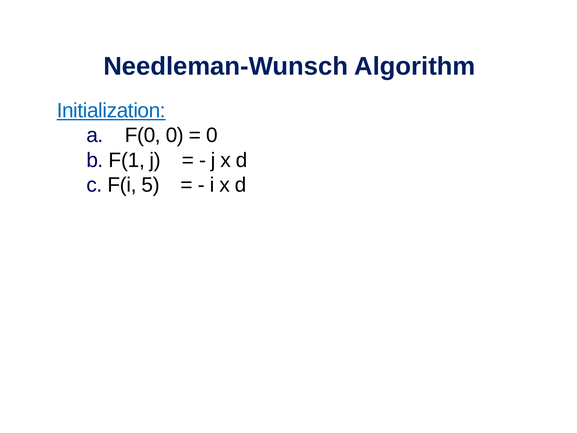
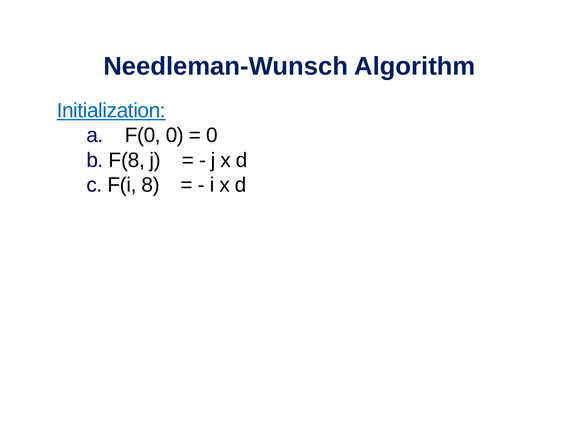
F(1: F(1 -> F(8 (127, 160)
5: 5 -> 8 (151, 185)
